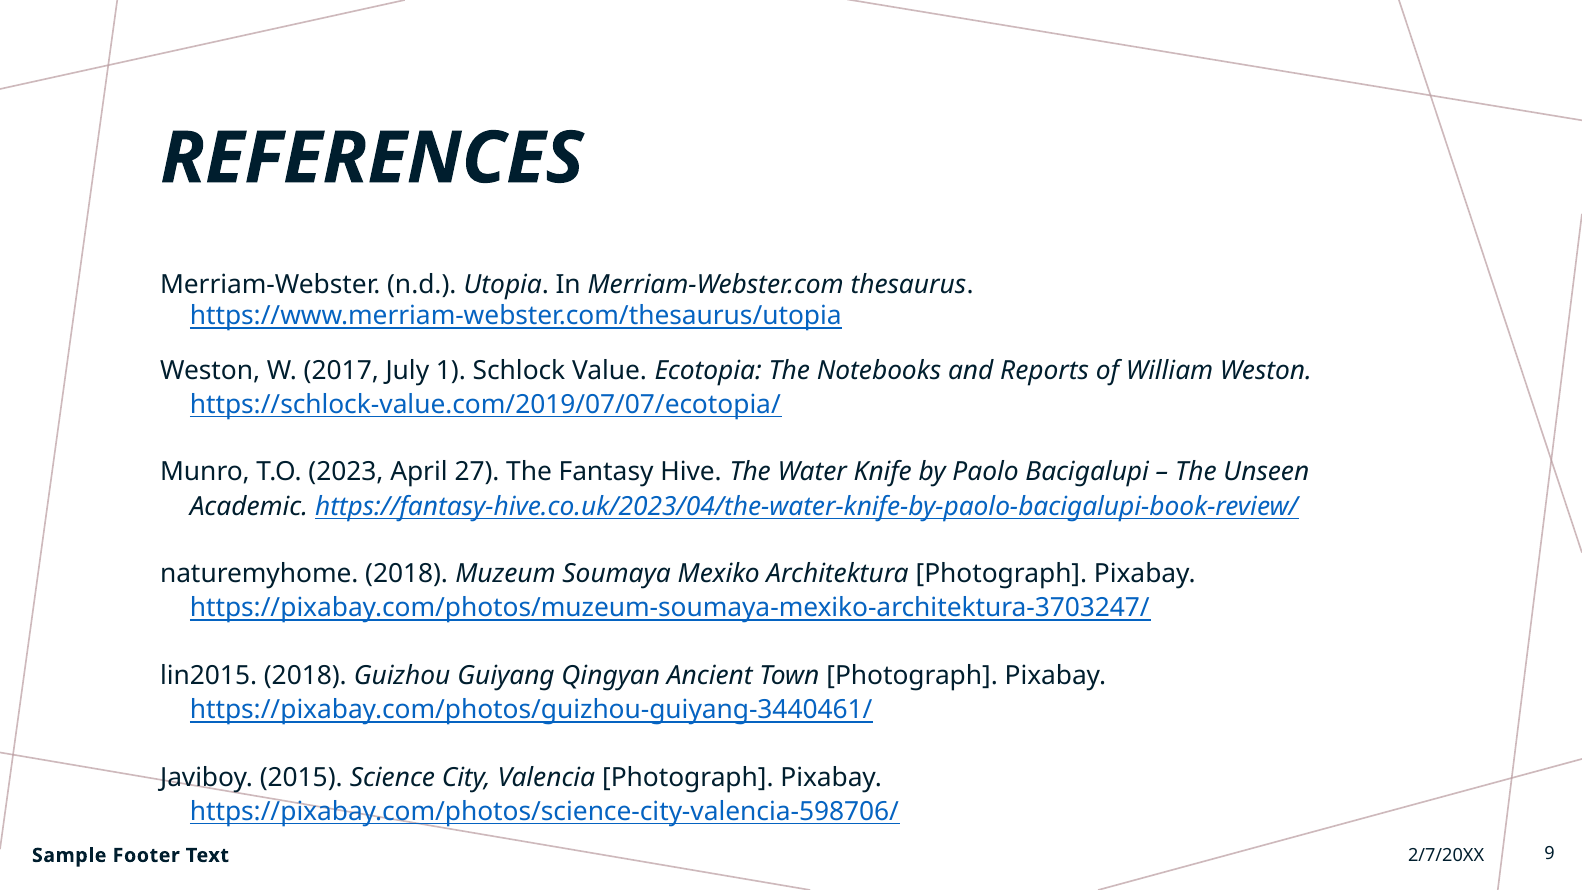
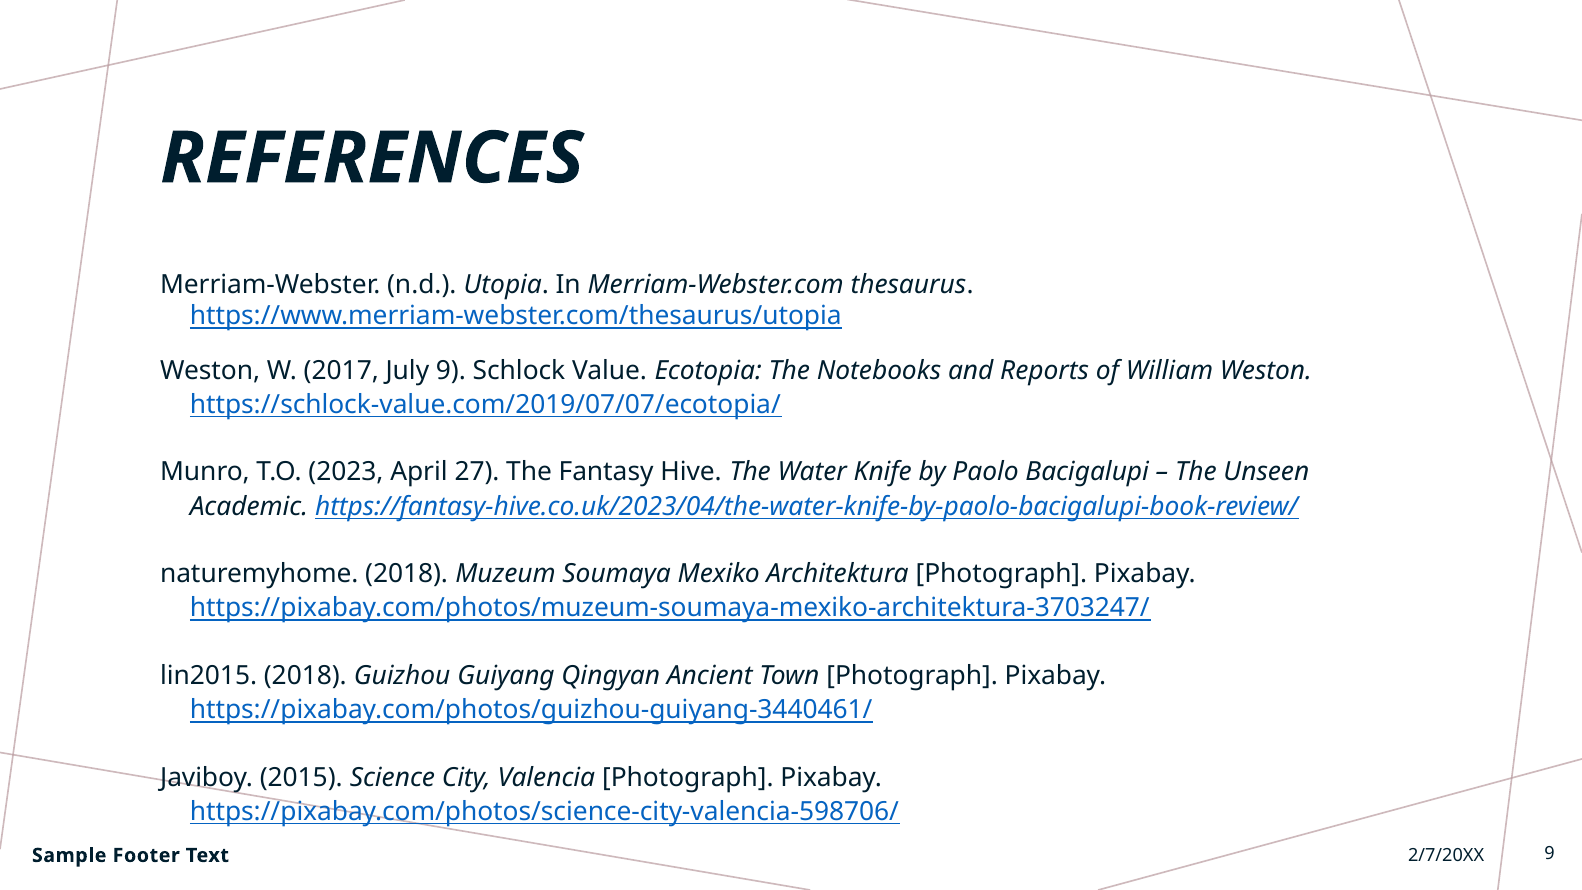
July 1: 1 -> 9 (451, 370)
